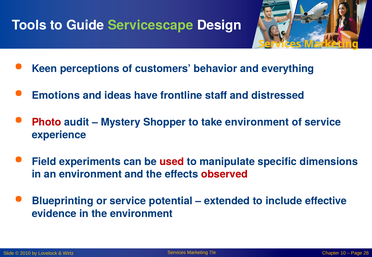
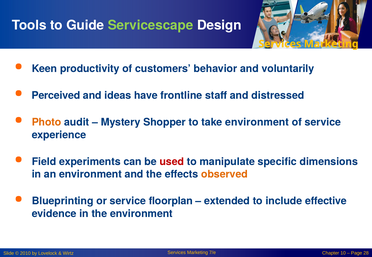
perceptions: perceptions -> productivity (90, 69)
everything: everything -> voluntarily (288, 69)
Emotions: Emotions -> Perceived (56, 96)
Photo colour: red -> orange (47, 123)
observed colour: red -> orange (224, 175)
potential: potential -> floorplan (171, 202)
